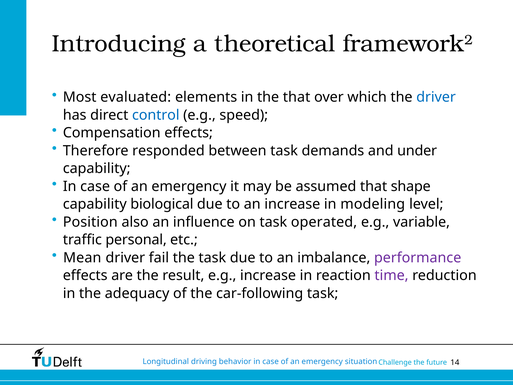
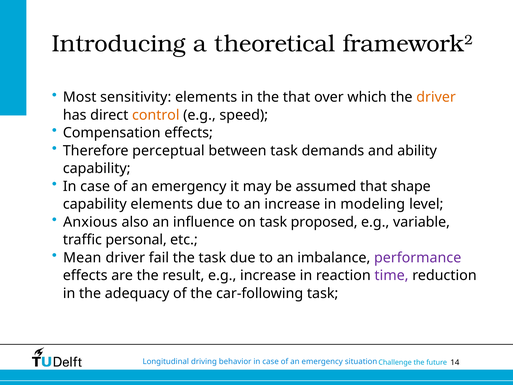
evaluated: evaluated -> sensitivity (136, 97)
driver colour: blue -> orange (436, 97)
control colour: blue -> orange (156, 115)
responded: responded -> perceptual (168, 151)
under: under -> ability (417, 151)
capability biological: biological -> elements (162, 204)
Position: Position -> Anxious (90, 222)
operated: operated -> proposed (324, 222)
